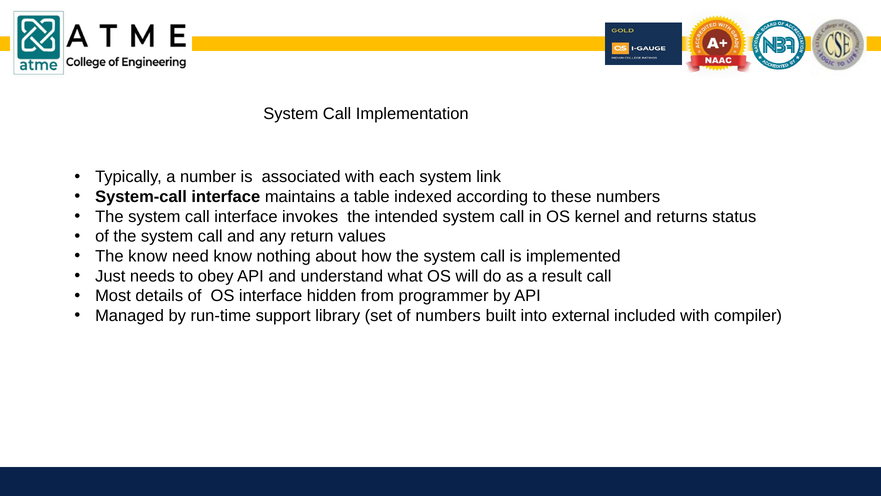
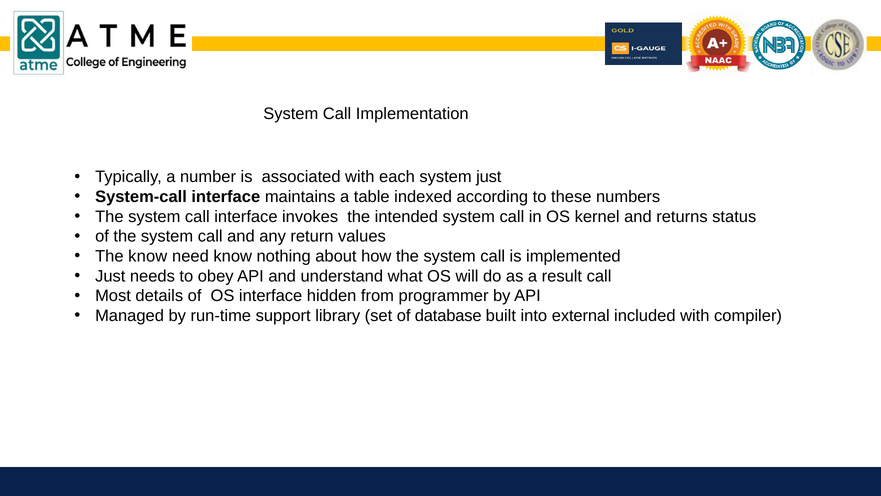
system link: link -> just (489, 177)
of numbers: numbers -> database (448, 316)
